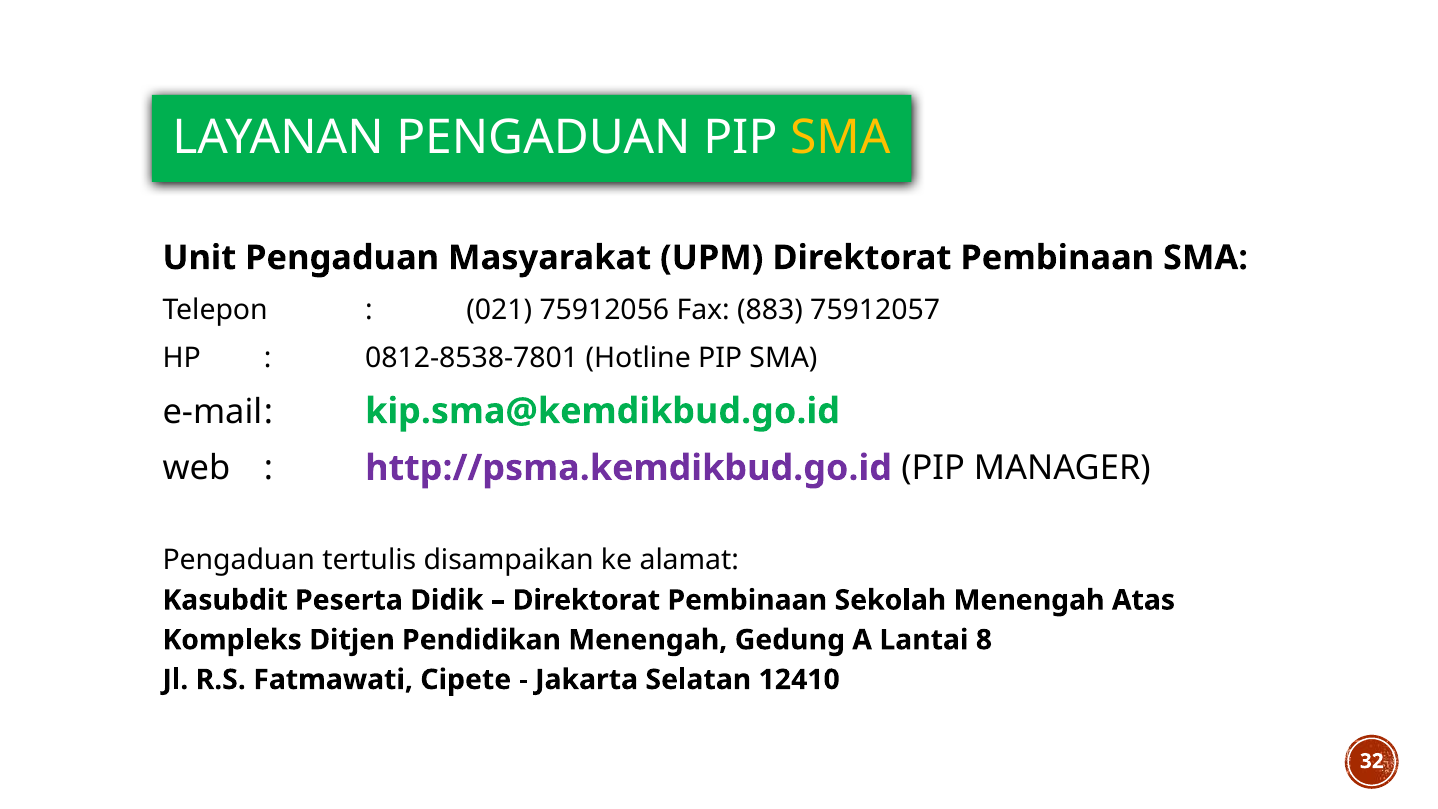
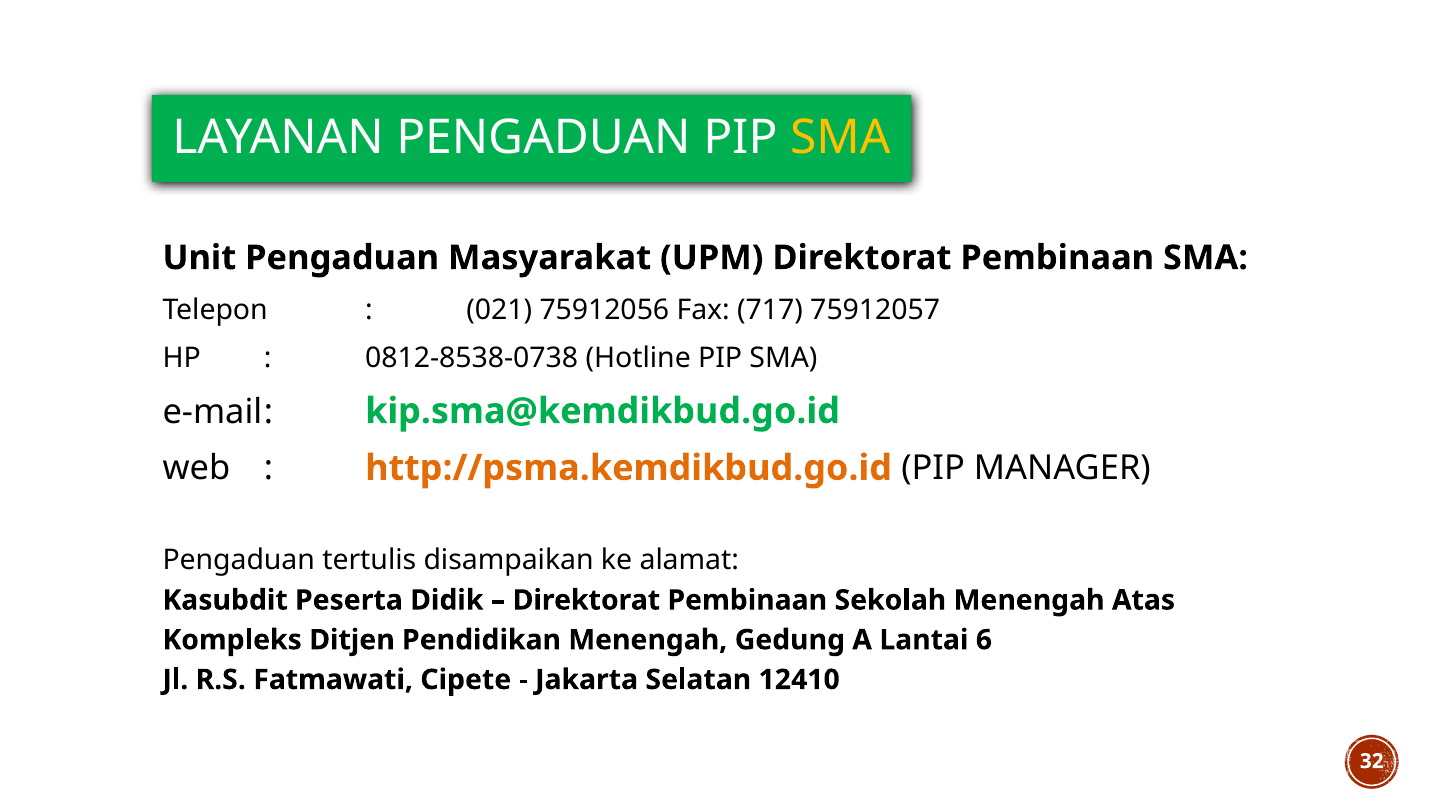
883: 883 -> 717 (770, 310)
0812-8538-7801: 0812-8538-7801 -> 0812-8538-0738 (472, 358)
http://psma.kemdikbud.go.id colour: purple -> orange (629, 468)
8: 8 -> 6 (984, 640)
